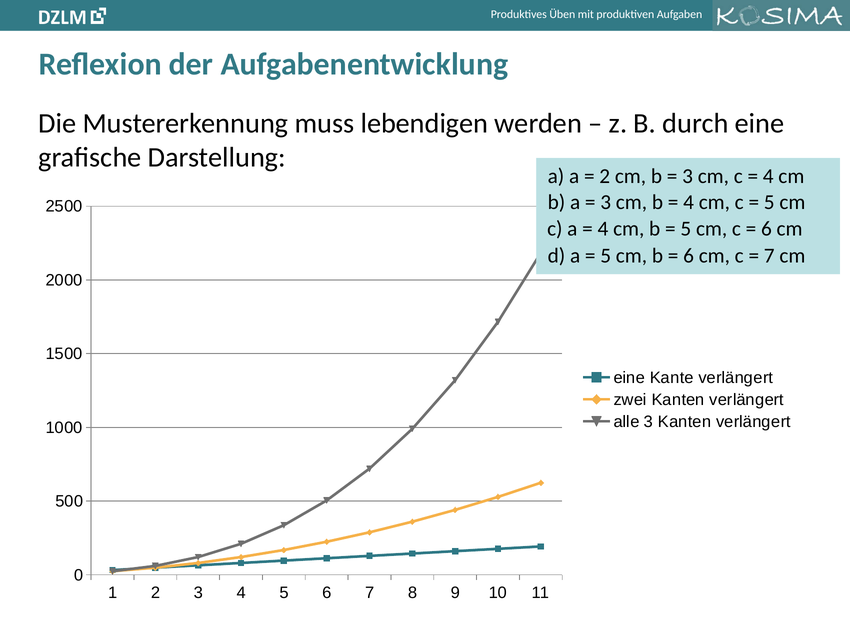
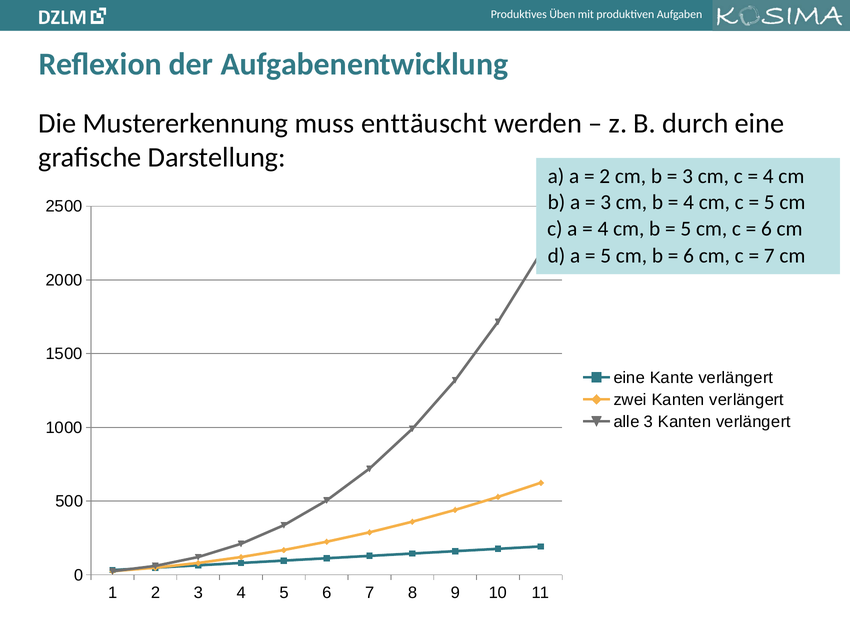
lebendigen: lebendigen -> enttäuscht (424, 124)
